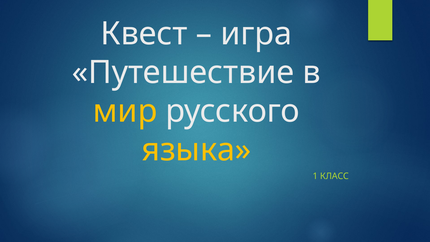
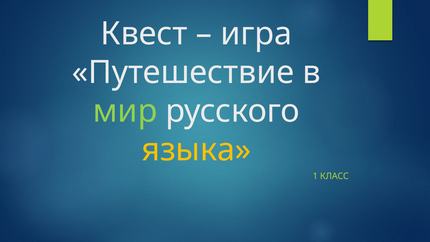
мир colour: yellow -> light green (125, 111)
